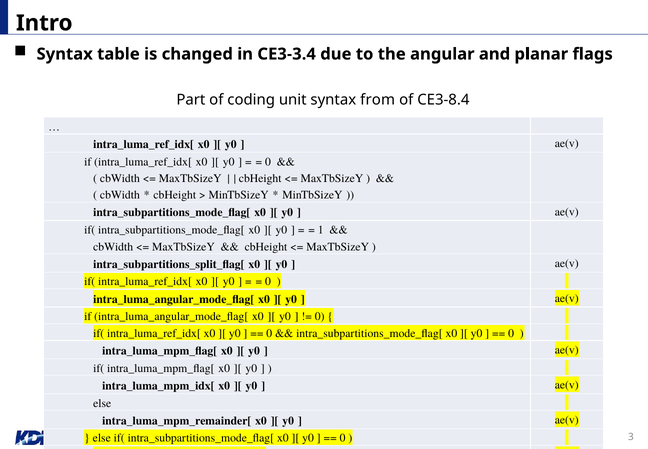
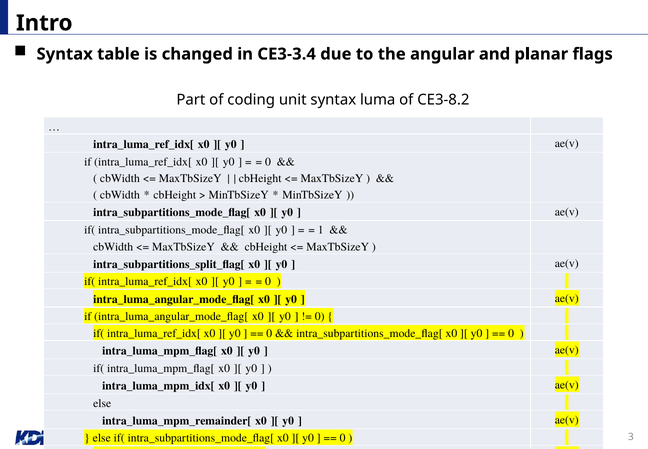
from: from -> luma (378, 100)
CE3-8.4: CE3-8.4 -> CE3-8.2 (443, 100)
